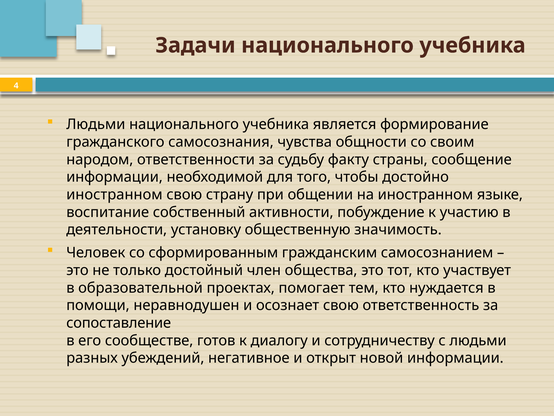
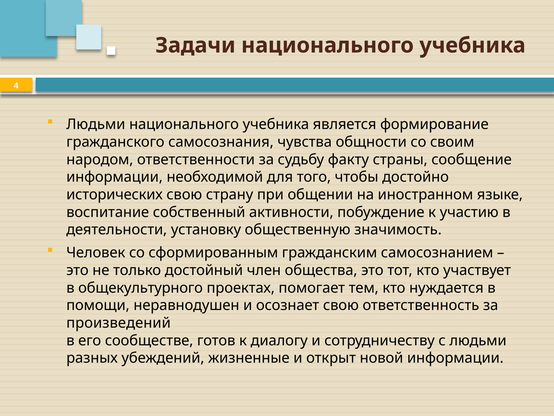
иностранном: иностранном -> исторических (115, 194)
образовательной: образовательной -> общекультурного (141, 288)
сопоставление: сопоставление -> произведений (119, 323)
негативное: негативное -> жизненные (249, 358)
